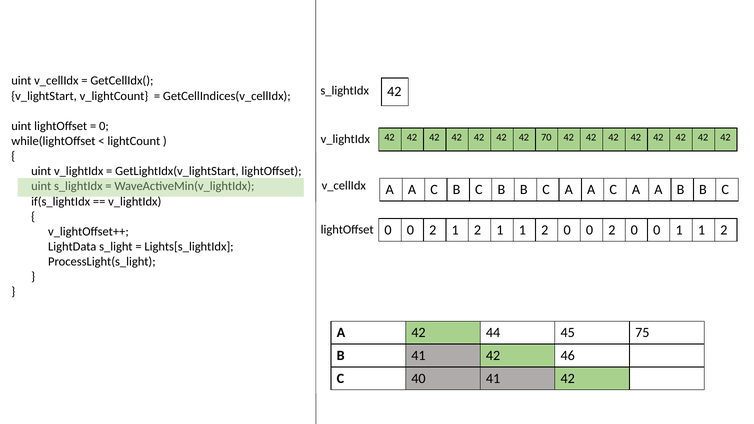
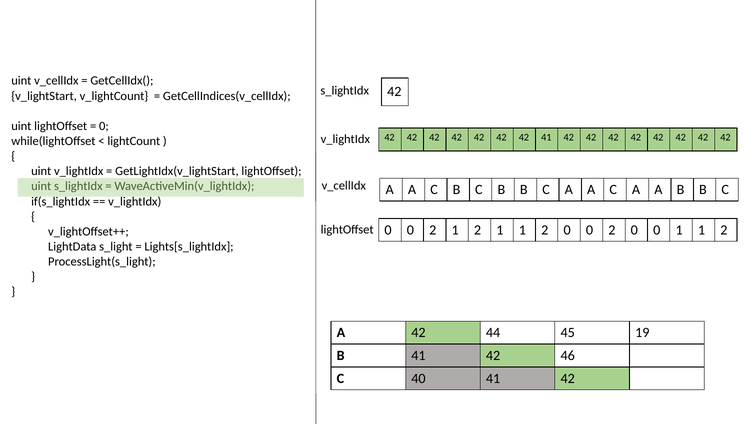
42 70: 70 -> 41 (546, 137)
75: 75 -> 19 (642, 333)
